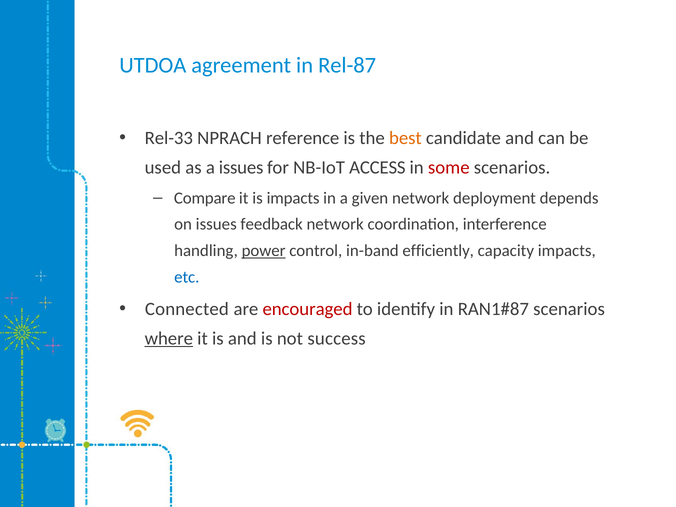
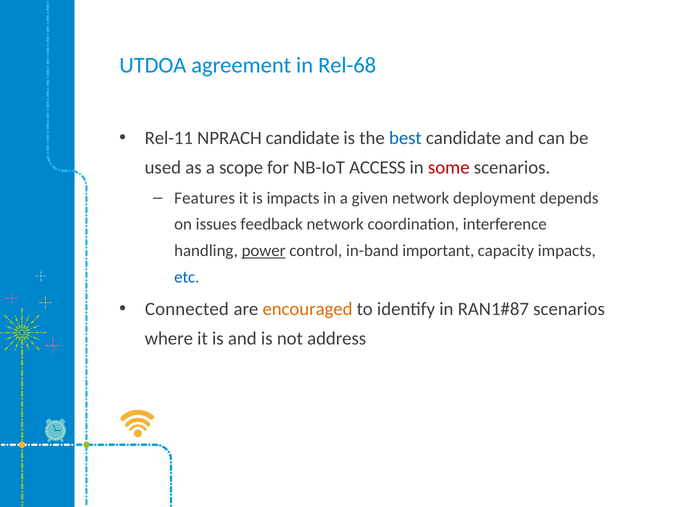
Rel-87: Rel-87 -> Rel-68 (347, 65)
Rel-33: Rel-33 -> Rel-11 (169, 138)
NPRACH reference: reference -> candidate (303, 138)
best colour: orange -> blue (405, 138)
a issues: issues -> scope (241, 167)
Compare: Compare -> Features (205, 198)
efficiently: efficiently -> important (438, 251)
encouraged colour: red -> orange (308, 309)
where underline: present -> none (169, 338)
success: success -> address (337, 338)
